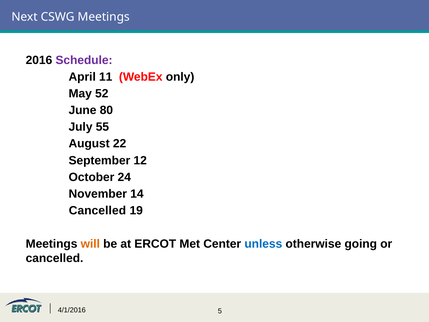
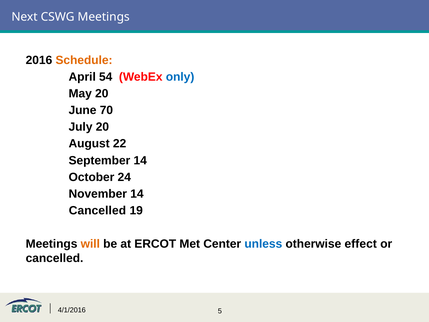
Schedule colour: purple -> orange (84, 60)
11: 11 -> 54 (106, 77)
only colour: black -> blue (180, 77)
May 52: 52 -> 20 (102, 94)
80: 80 -> 70 (106, 110)
July 55: 55 -> 20 (102, 127)
September 12: 12 -> 14 (140, 160)
going: going -> effect (361, 244)
